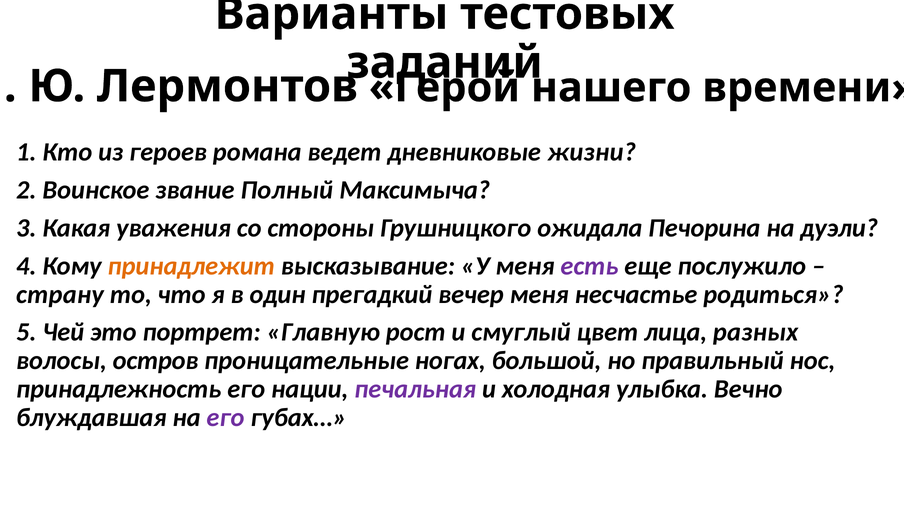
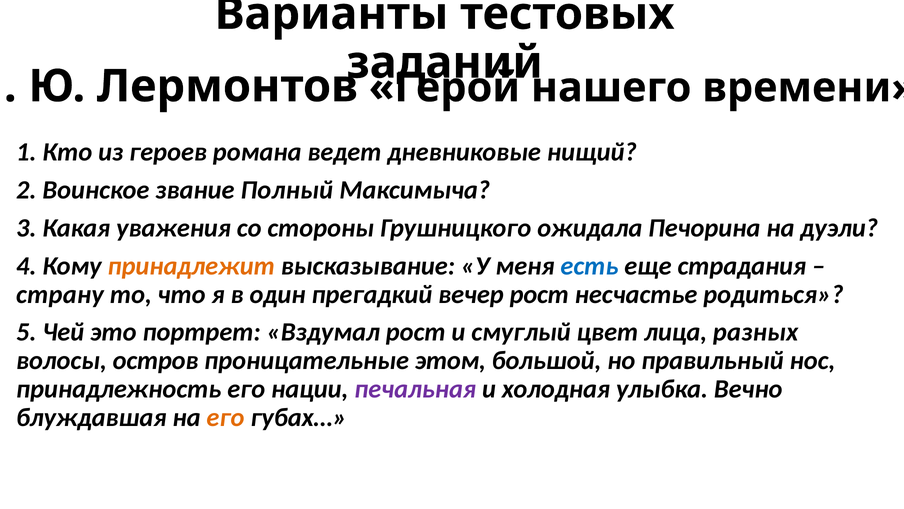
жизни: жизни -> нищий (592, 152)
есть colour: purple -> blue (589, 266)
послужило: послужило -> страдания (742, 266)
вечер меня: меня -> рост (539, 294)
Главную: Главную -> Вздумал (323, 332)
ногах: ногах -> этом (450, 360)
его colour: purple -> orange (225, 417)
